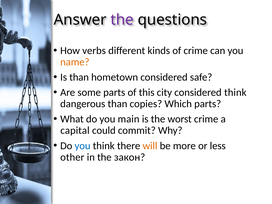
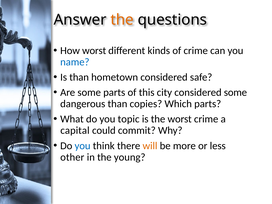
the colour: purple -> orange (122, 20)
How verbs: verbs -> worst (94, 51)
name colour: orange -> blue (75, 62)
considered think: think -> some (235, 92)
main: main -> topic (129, 119)
закон: закон -> young (130, 157)
